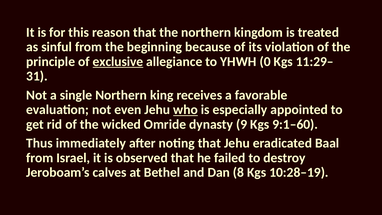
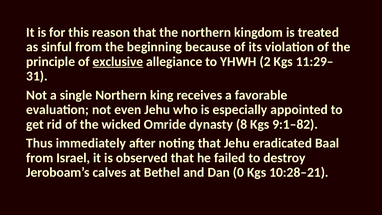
0: 0 -> 2 (265, 62)
who underline: present -> none (185, 110)
9: 9 -> 8 (242, 124)
9:1–60: 9:1–60 -> 9:1–82 (295, 124)
8: 8 -> 0 (239, 172)
10:28–19: 10:28–19 -> 10:28–21 (299, 172)
